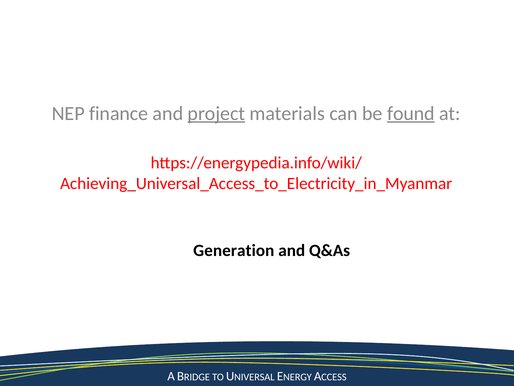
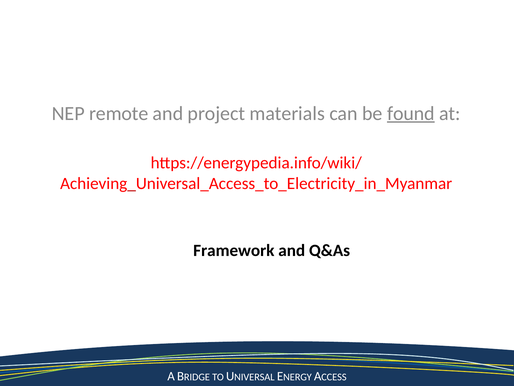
finance: finance -> remote (119, 113)
project underline: present -> none (216, 113)
Generation: Generation -> Framework (234, 250)
